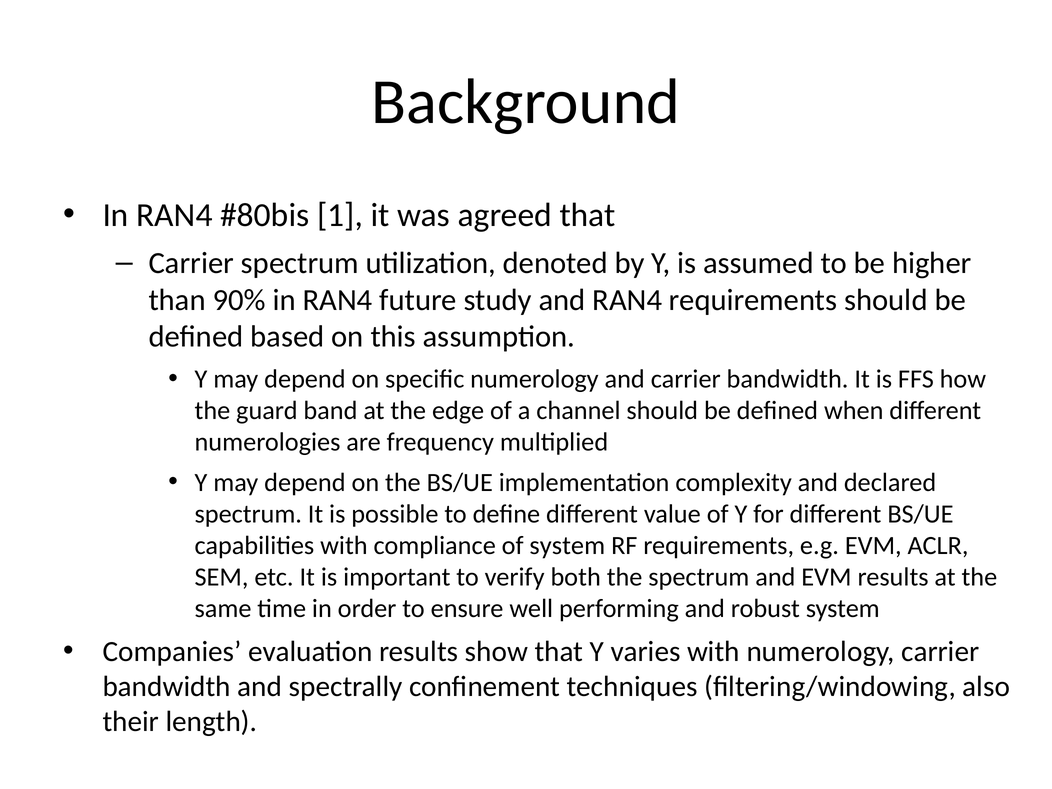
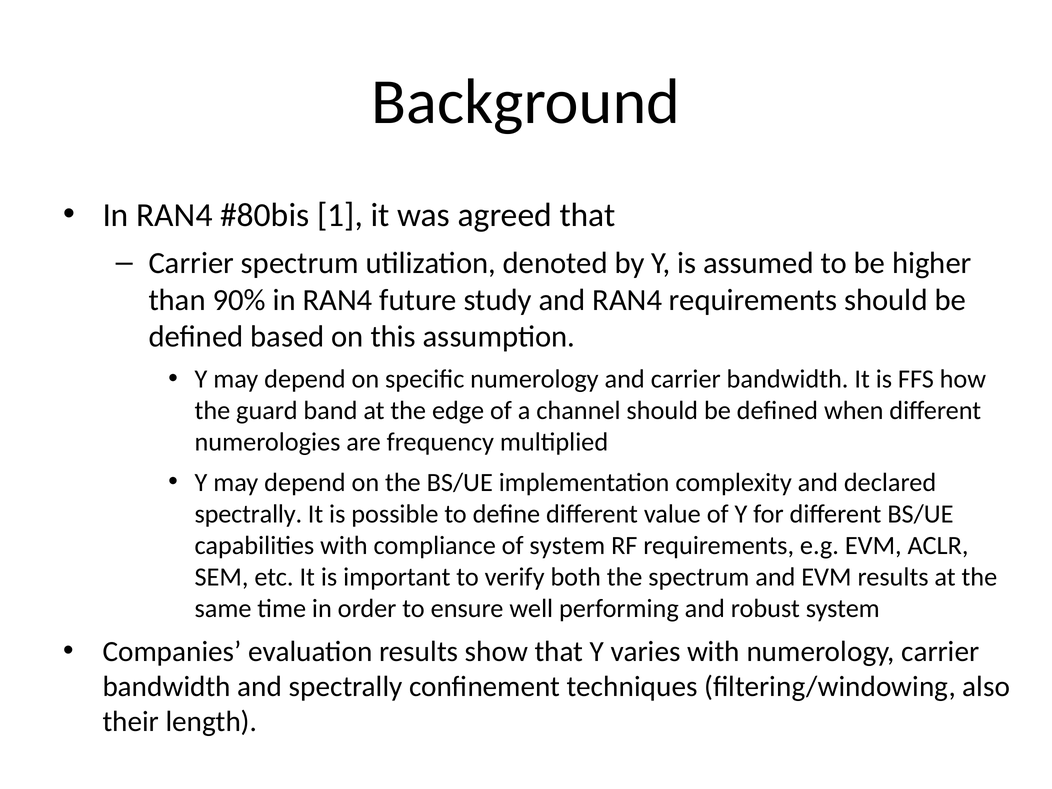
spectrum: spectrum -> spectrally (248, 514)
